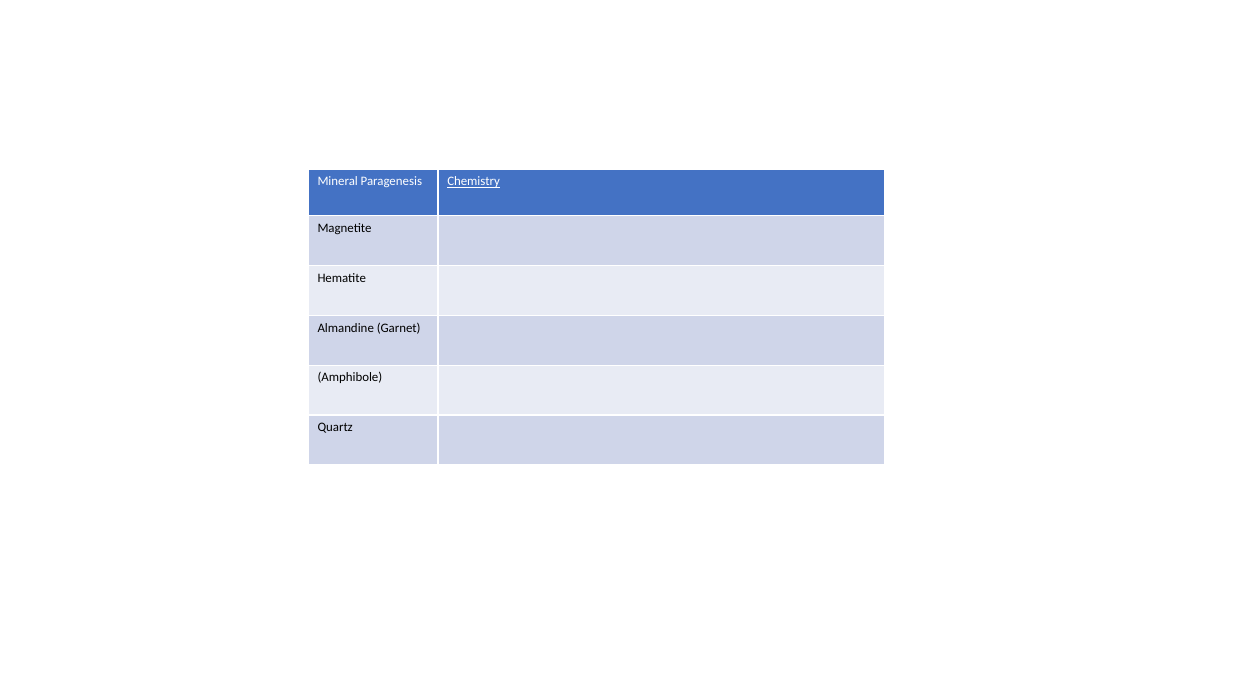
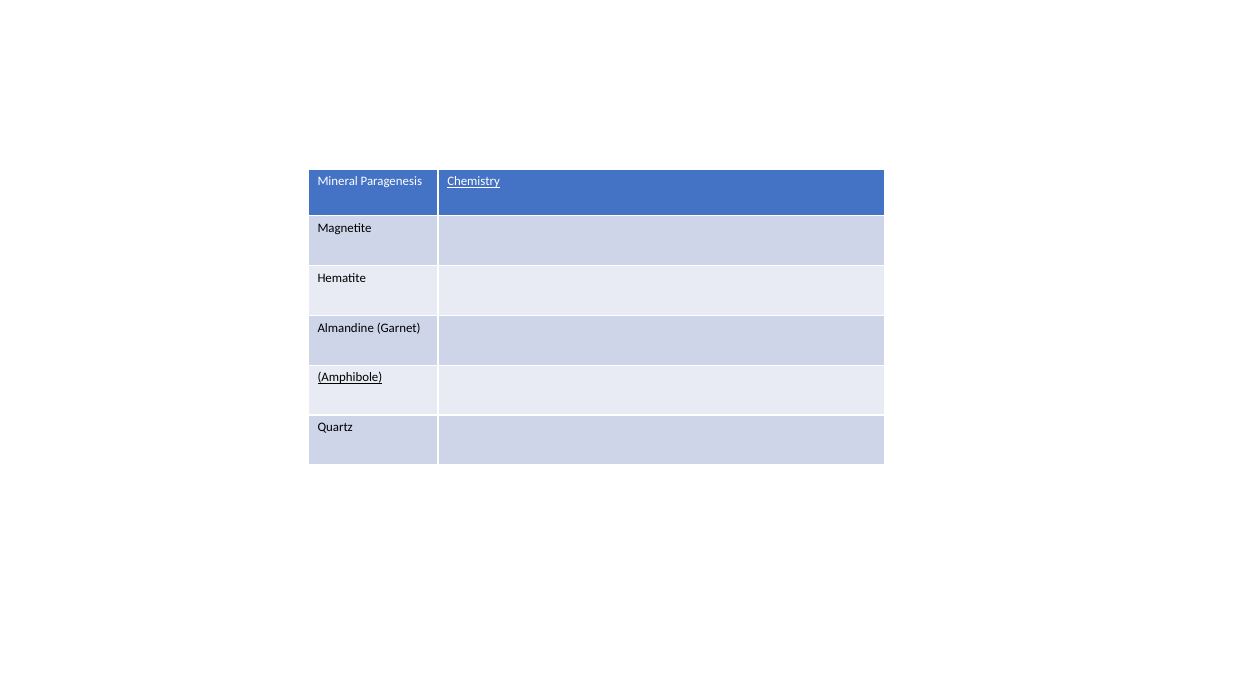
Amphibole underline: none -> present (350, 378)
